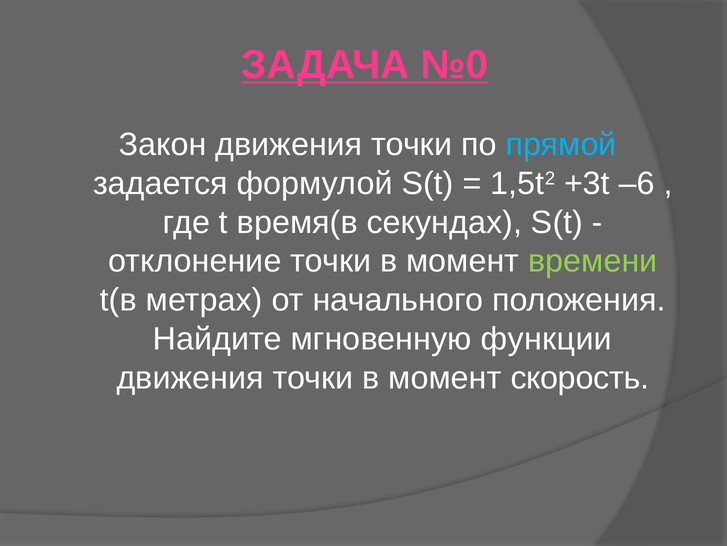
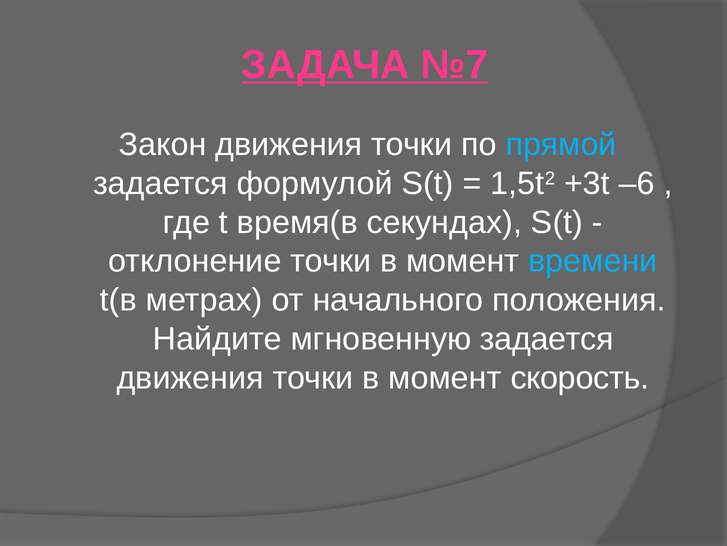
№0: №0 -> №7 (454, 65)
времени colour: light green -> light blue (593, 261)
мгновенную функции: функции -> задается (547, 339)
